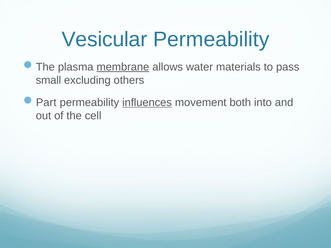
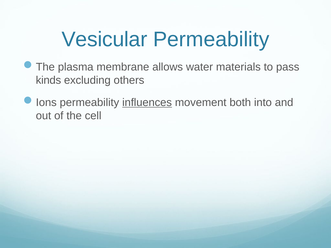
membrane underline: present -> none (123, 67)
small: small -> kinds (48, 80)
Part: Part -> Ions (46, 103)
